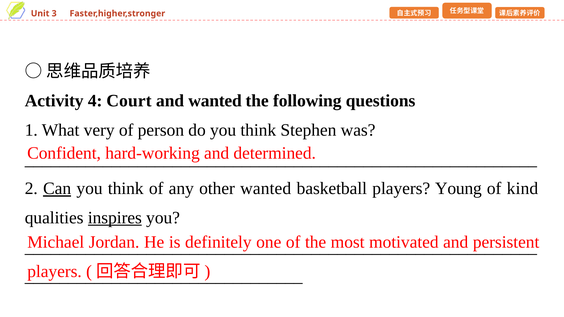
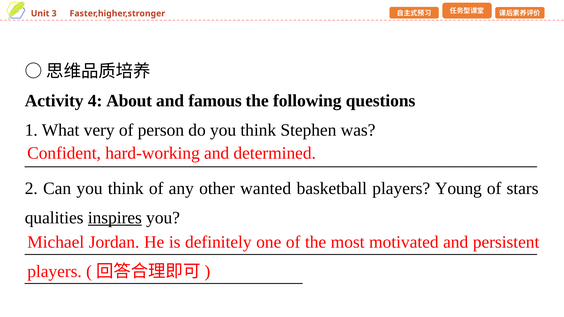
Court: Court -> About (129, 101)
and wanted: wanted -> famous (215, 101)
Can underline: present -> none (57, 189)
kind: kind -> stars (523, 189)
